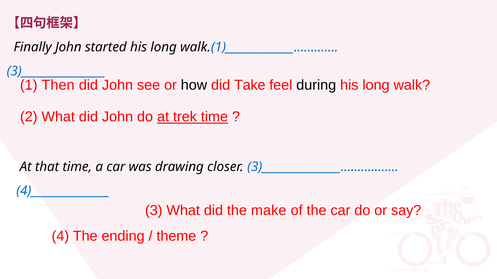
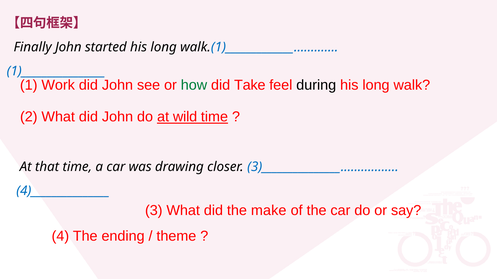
3)________________: 3)________________ -> 1)________________ (56, 71)
Then: Then -> Work (58, 85)
how colour: black -> green (194, 85)
trek: trek -> wild (185, 117)
